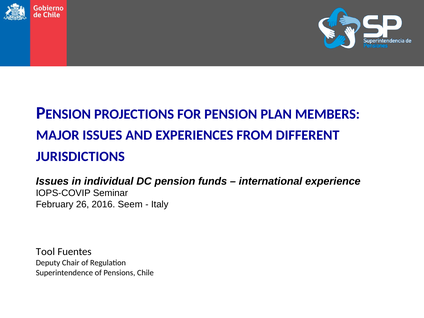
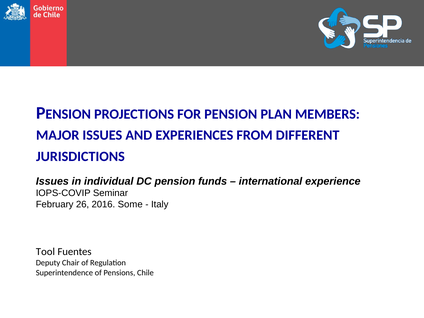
Seem: Seem -> Some (130, 204)
